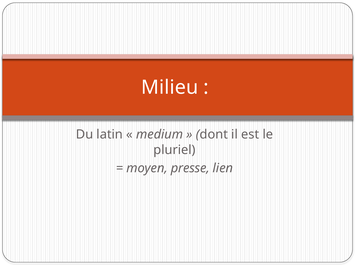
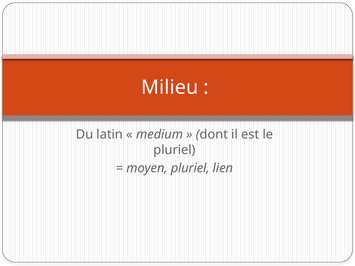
moyen presse: presse -> pluriel (190, 168)
